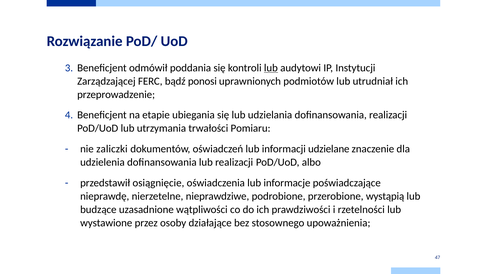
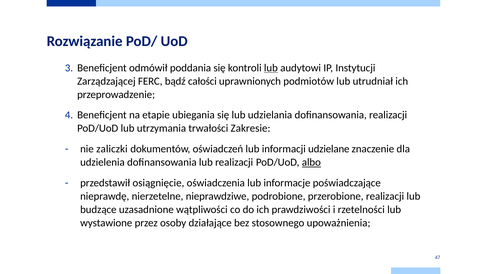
ponosi: ponosi -> całości (202, 81)
Pomiaru: Pomiaru -> Zakresie (251, 128)
albo underline: none -> present (311, 162)
przerobione wystąpią: wystąpią -> realizacji (385, 196)
